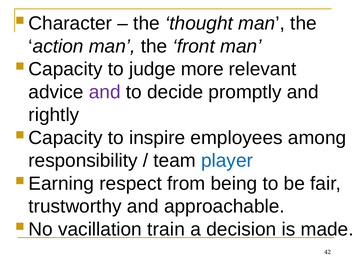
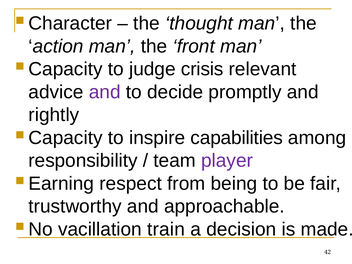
more: more -> crisis (202, 69)
employees: employees -> capabilities (237, 138)
player colour: blue -> purple (227, 161)
